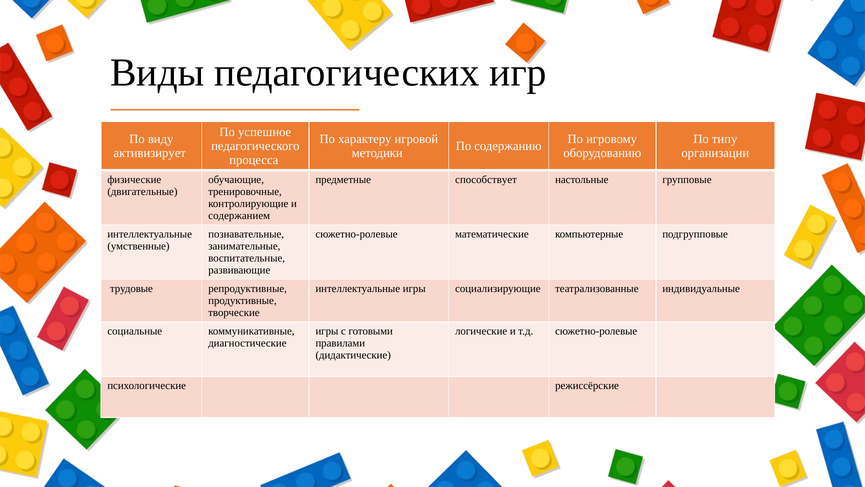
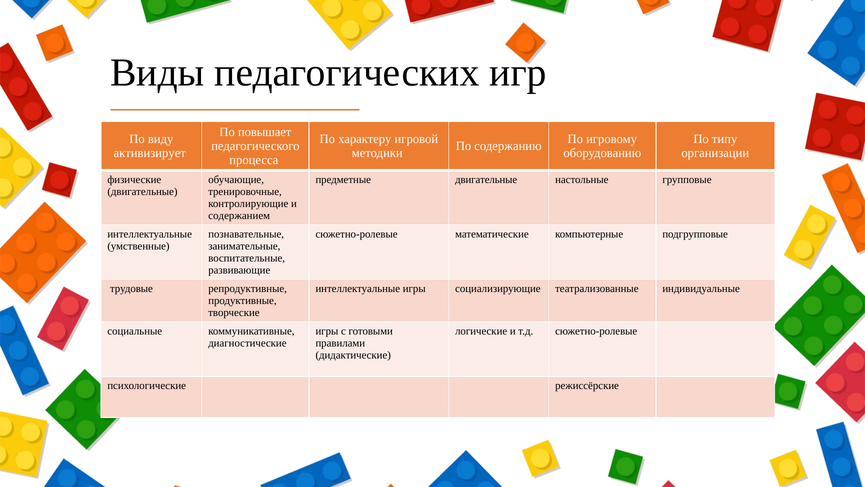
успешное: успешное -> повышает (265, 132)
предметные способствует: способствует -> двигательные (486, 179)
